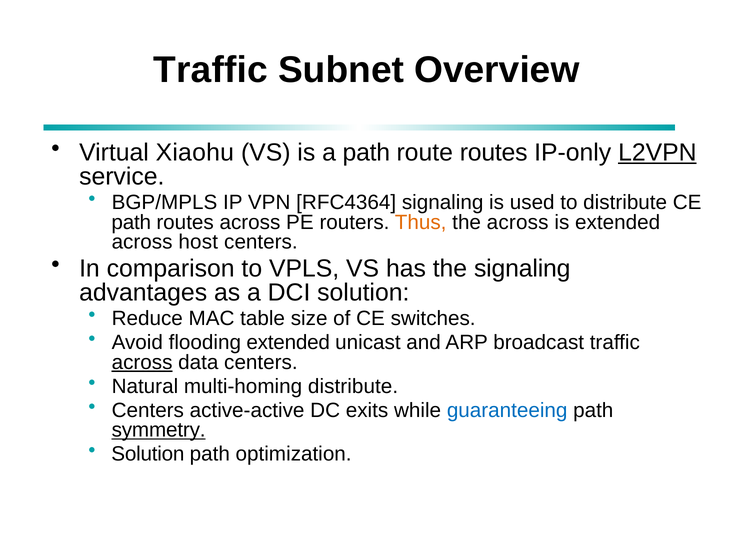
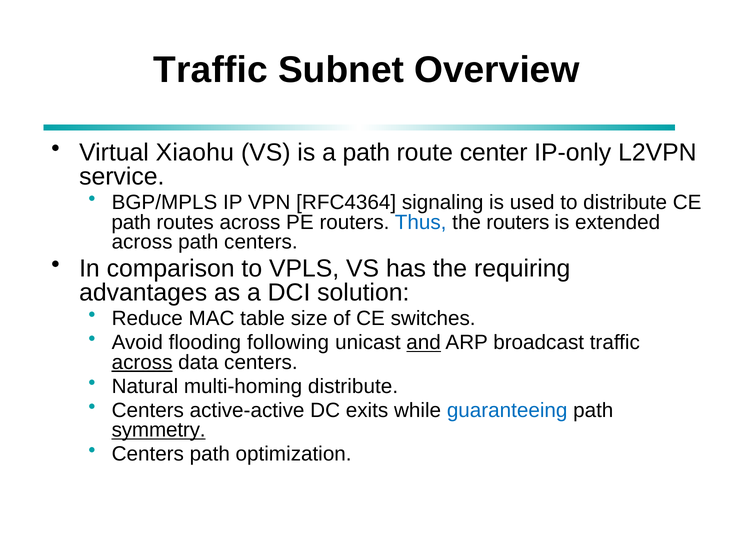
route routes: routes -> center (494, 153)
L2VPN underline: present -> none (657, 153)
Thus colour: orange -> blue (421, 222)
the across: across -> routers (518, 222)
across host: host -> path (198, 242)
the signaling: signaling -> requiring (522, 269)
flooding extended: extended -> following (288, 343)
and underline: none -> present (424, 343)
Solution: Solution -> Centers (148, 454)
